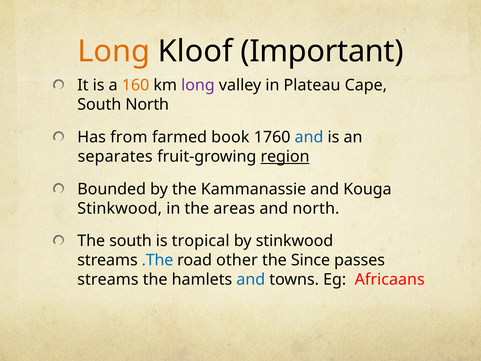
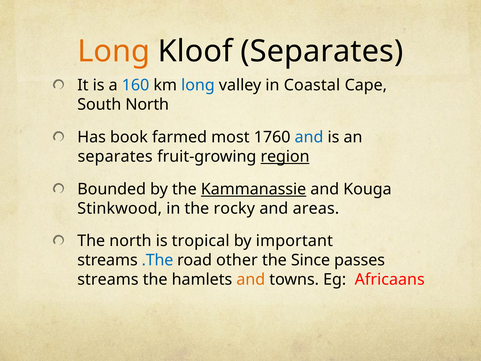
Kloof Important: Important -> Separates (322, 51)
160 colour: orange -> blue (136, 85)
long colour: purple -> blue (198, 85)
Plateau: Plateau -> Coastal (312, 85)
from: from -> book (129, 137)
book: book -> most (230, 137)
Kammanassie underline: none -> present (254, 189)
areas: areas -> rocky (234, 208)
and north: north -> areas (316, 208)
The south: south -> north (130, 241)
by stinkwood: stinkwood -> important (294, 241)
and colour: blue -> orange (251, 279)
